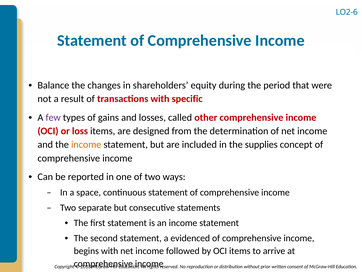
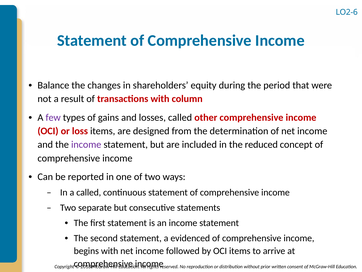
specific: specific -> column (187, 99)
income colour: orange -> purple (86, 144)
supplies: supplies -> reduced (261, 144)
a space: space -> called (89, 192)
